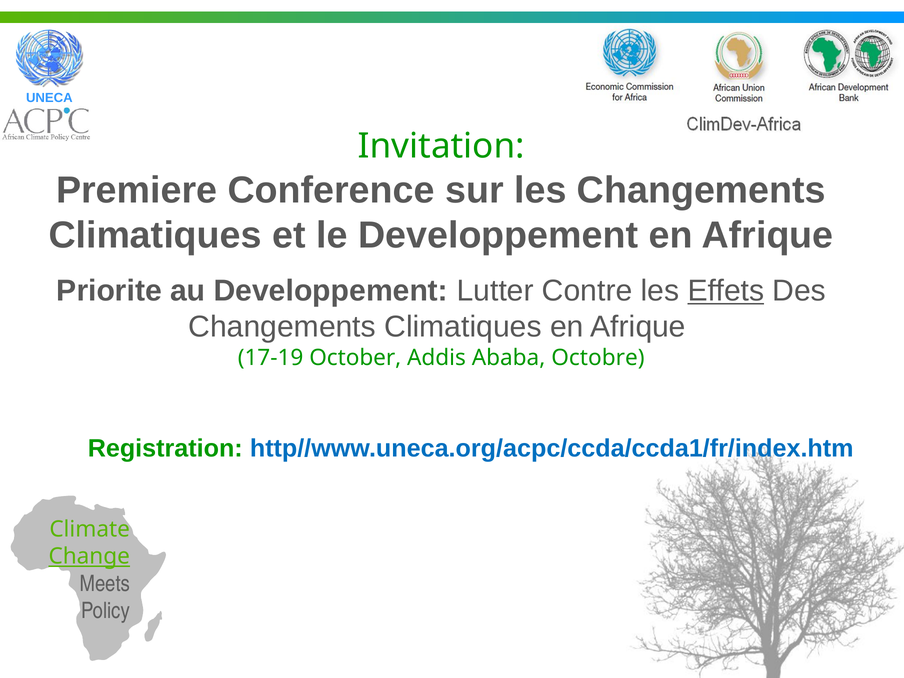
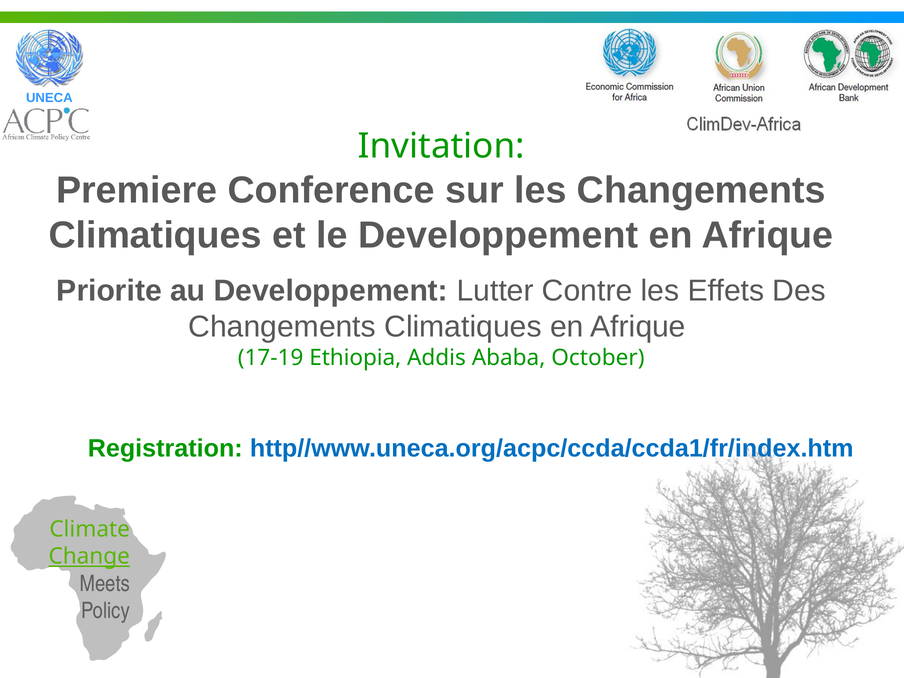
Effets underline: present -> none (726, 291)
October: October -> Ethiopia (355, 358)
Octobre: Octobre -> October (598, 358)
